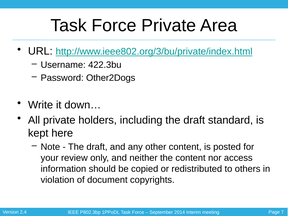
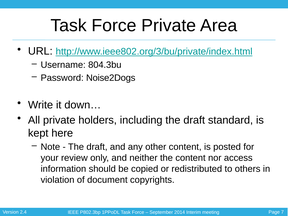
422.3bu: 422.3bu -> 804.3bu (105, 65)
Other2Dogs: Other2Dogs -> Noise2Dogs (111, 78)
